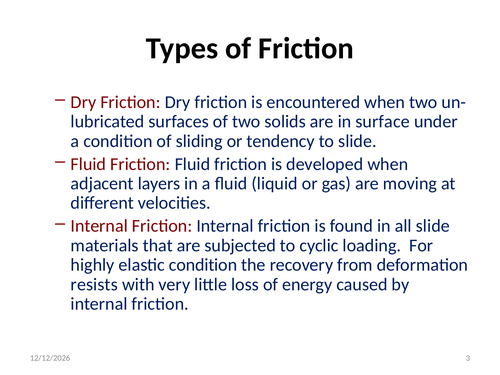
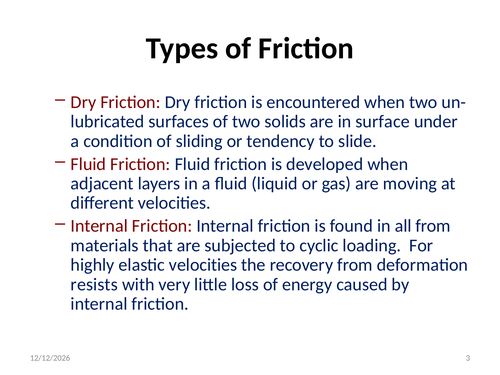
all slide: slide -> from (433, 226)
elastic condition: condition -> velocities (203, 265)
